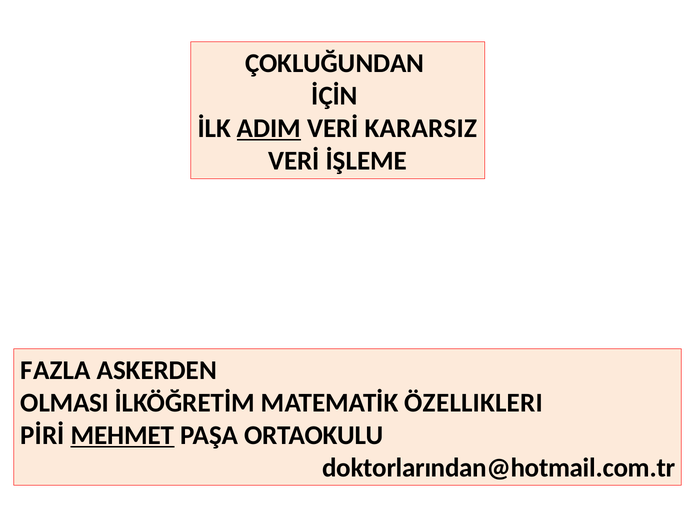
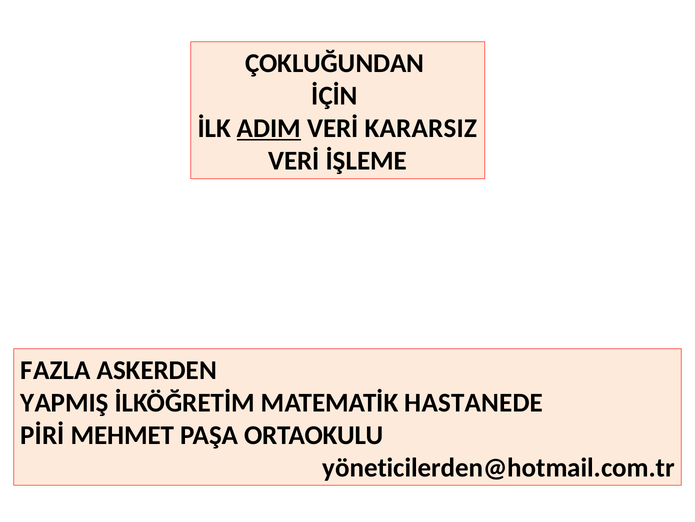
OLMASI: OLMASI -> YAPMIŞ (65, 402)
ÖZELLIKLERI: ÖZELLIKLERI -> HASTANEDE (474, 402)
MEHMET underline: present -> none (122, 435)
doktorlarından@hotmail.com.tr: doktorlarından@hotmail.com.tr -> yöneticilerden@hotmail.com.tr (499, 467)
